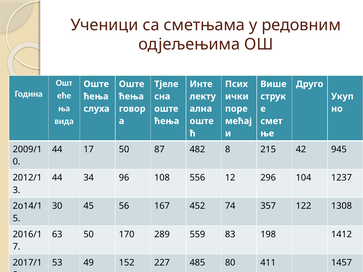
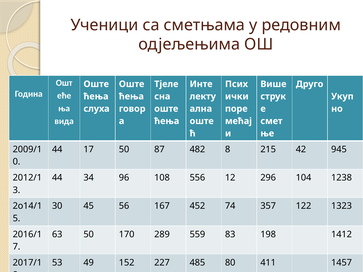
1237: 1237 -> 1238 (342, 178)
1308: 1308 -> 1323 (342, 206)
